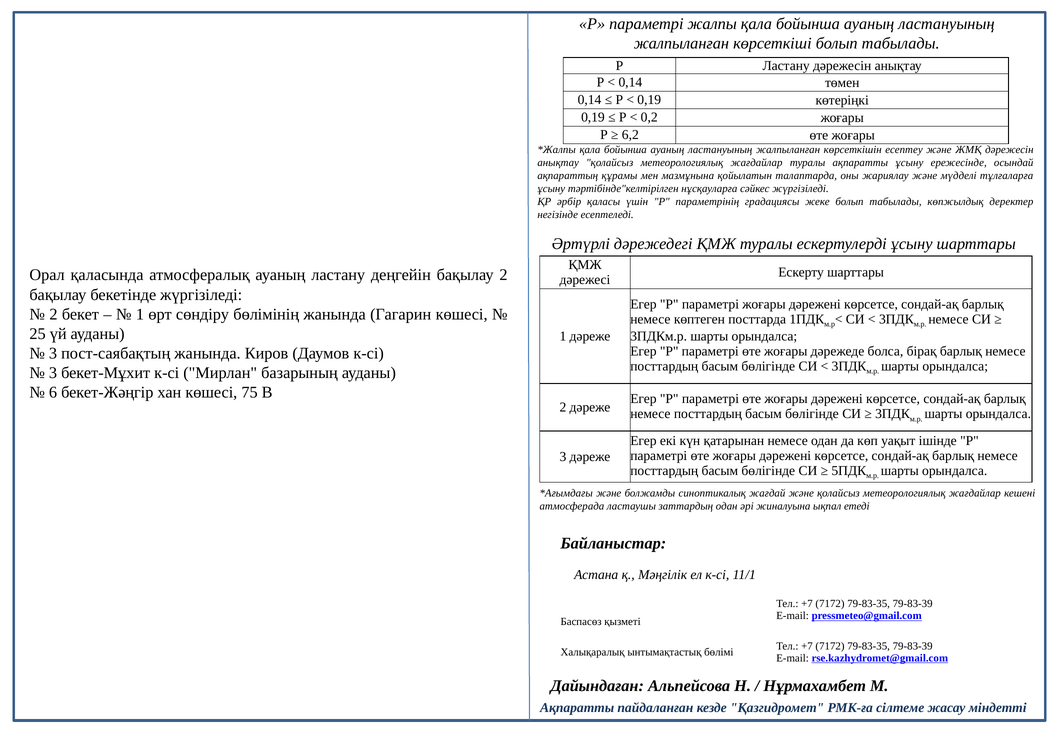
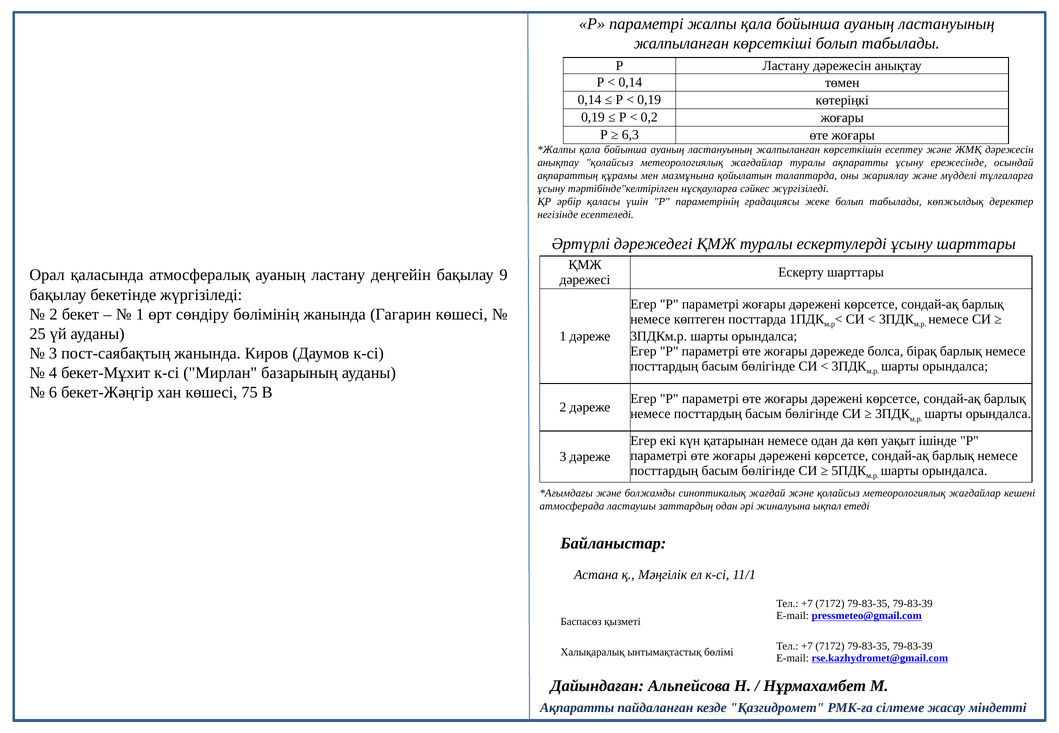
6,2: 6,2 -> 6,3 (630, 135)
бақылау 2: 2 -> 9 (503, 275)
3: 3 -> 4 (53, 373)
